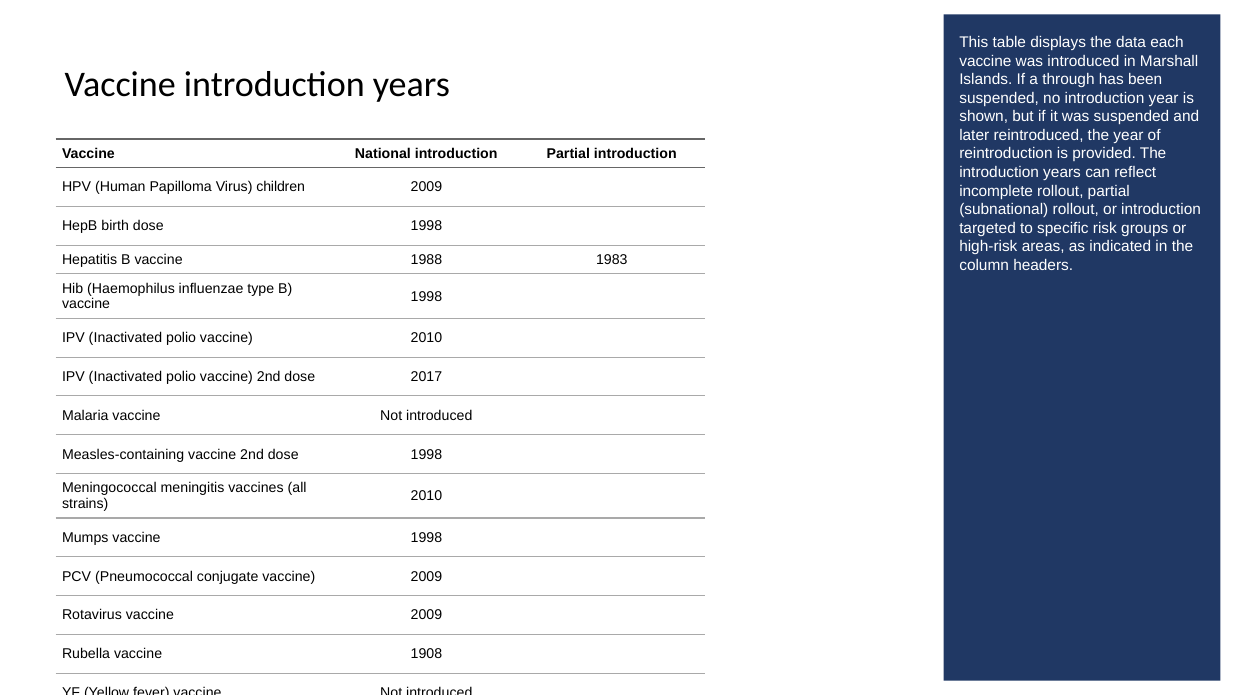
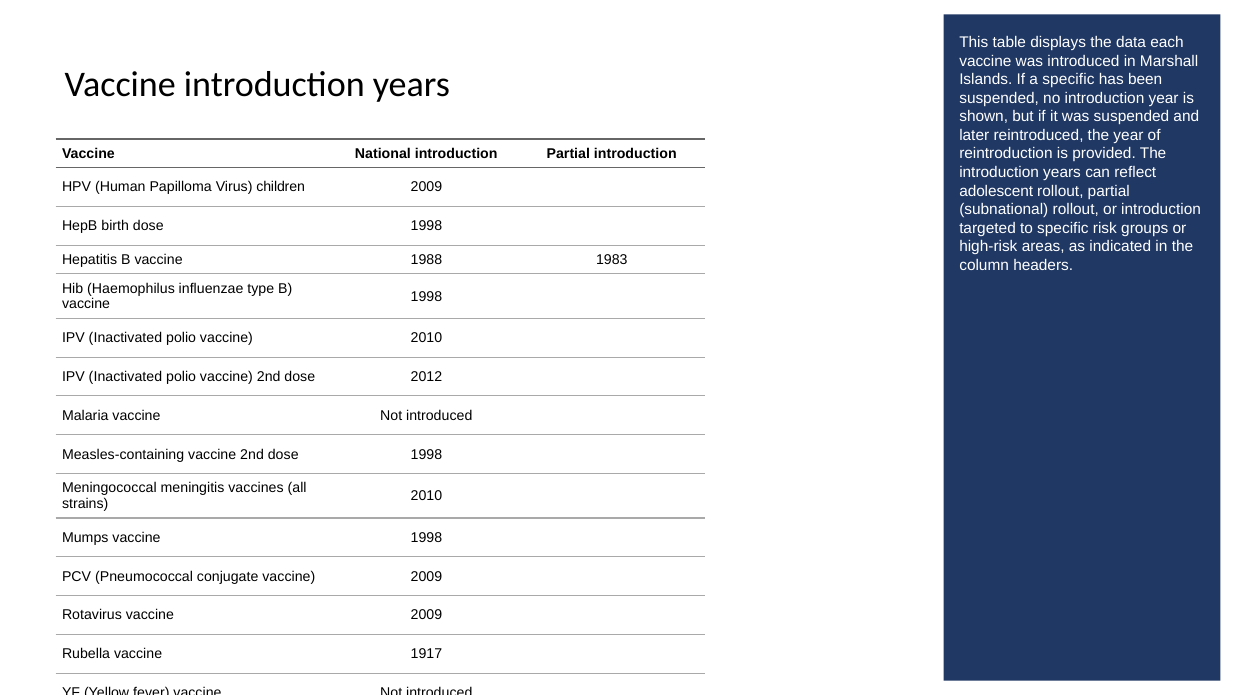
a through: through -> specific (1068, 80)
incomplete: incomplete -> adolescent (996, 191)
2017: 2017 -> 2012 (426, 377)
1908: 1908 -> 1917 (426, 654)
